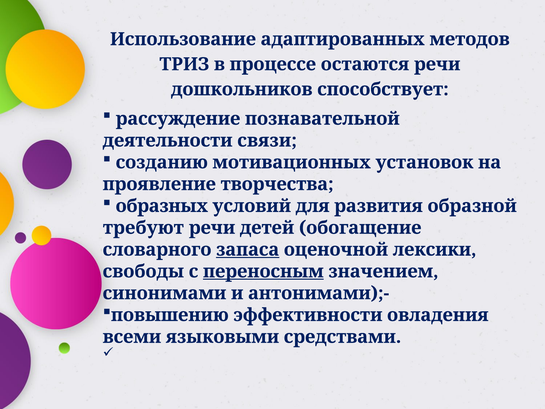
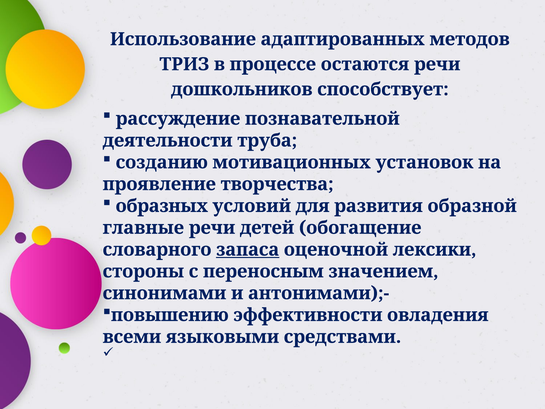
связи: связи -> труба (267, 140)
требуют: требуют -> главные (143, 228)
свободы: свободы -> стороны (143, 271)
переносным underline: present -> none (263, 271)
